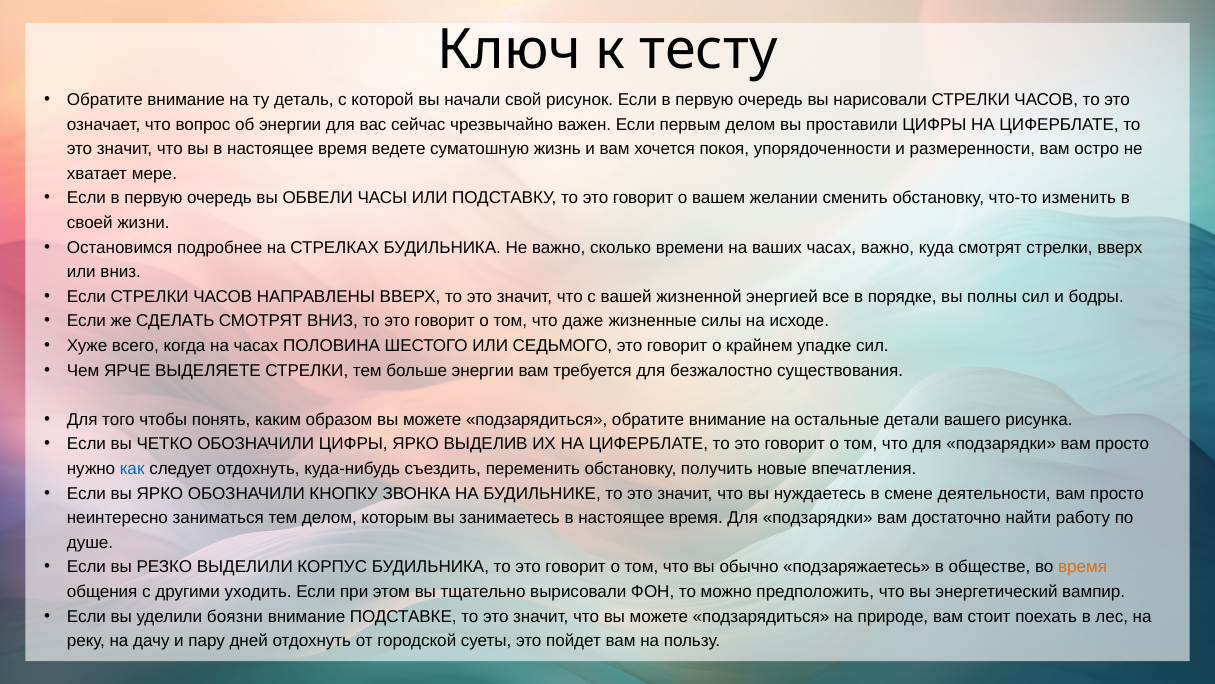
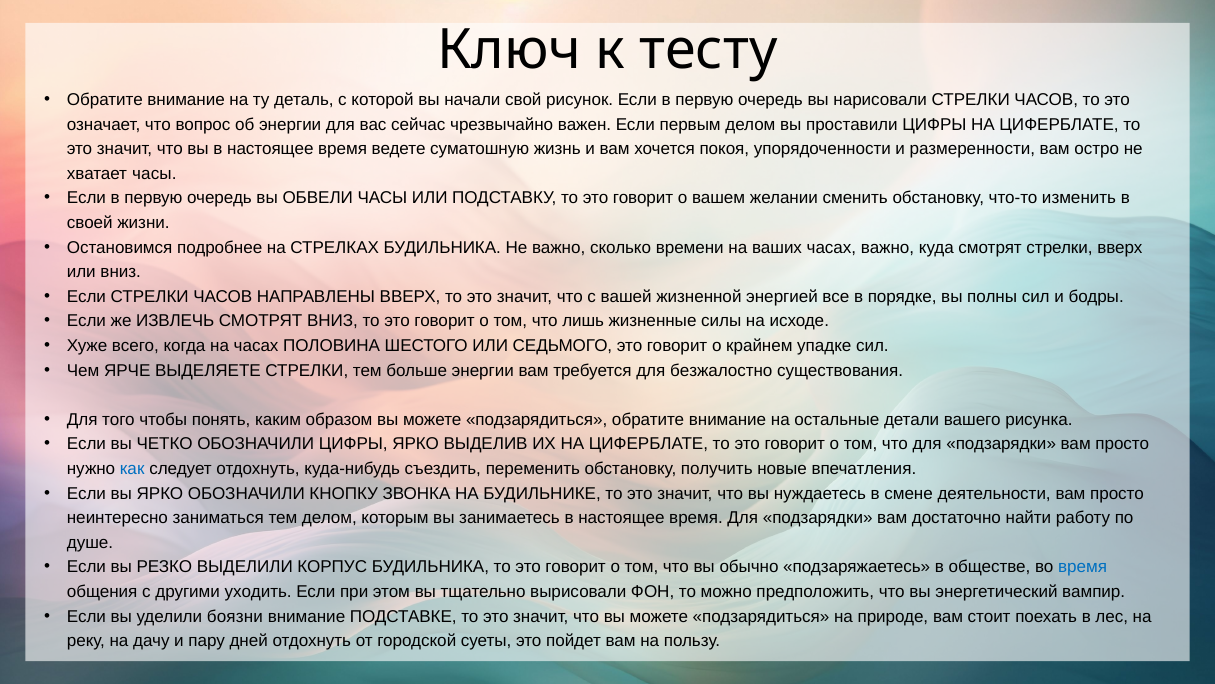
хватает мере: мере -> часы (154, 174)
СДЕЛАТЬ: СДЕЛАТЬ -> ИЗВЛЕЧЬ (175, 321)
даже: даже -> лишь (583, 321)
время colour: orange -> blue (1083, 567)
